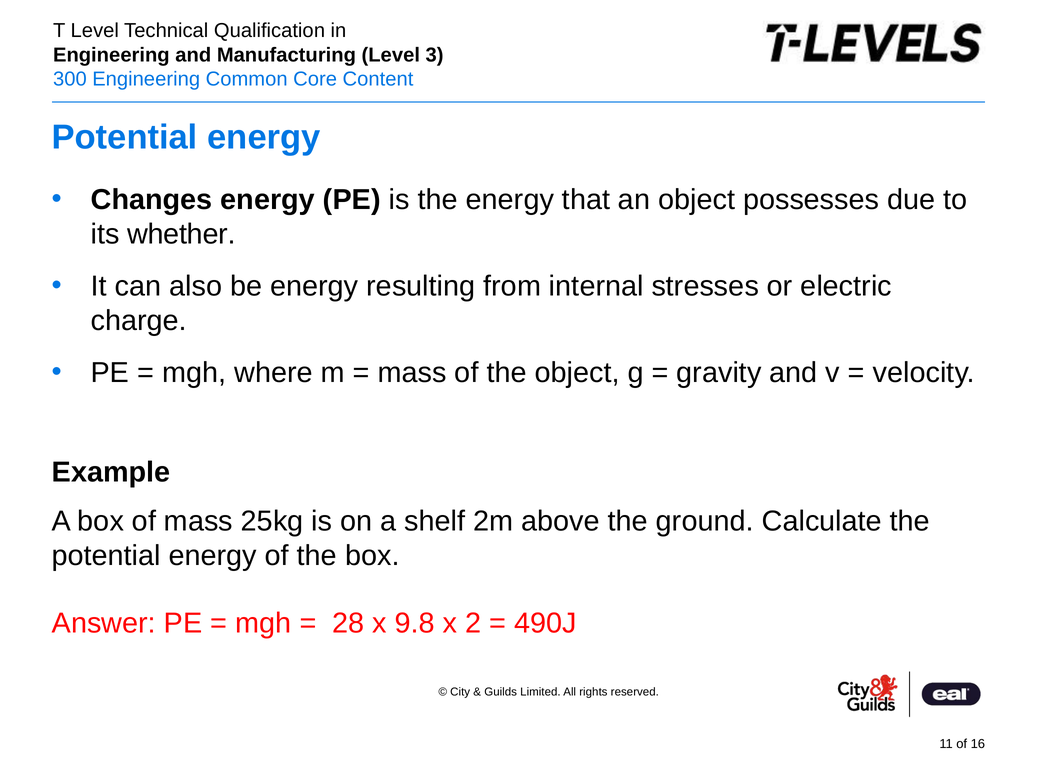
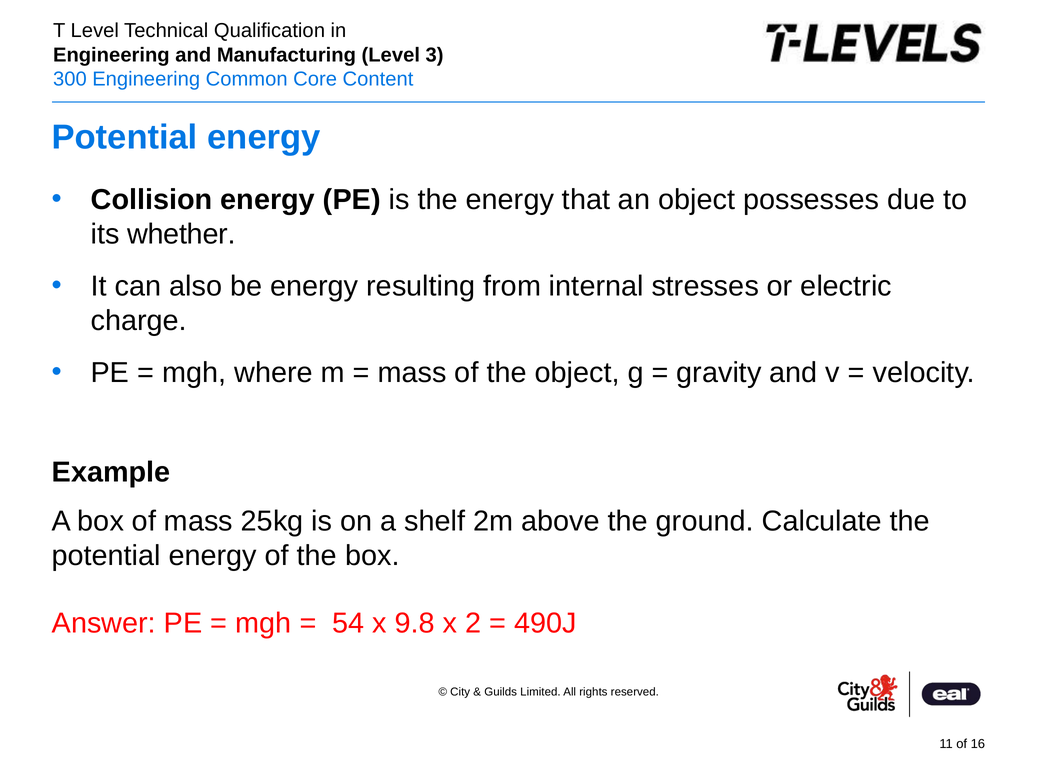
Changes: Changes -> Collision (152, 200)
28: 28 -> 54 (348, 623)
